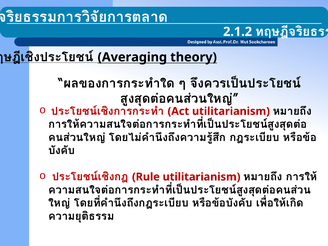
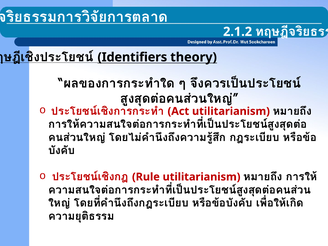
Averaging: Averaging -> Identifiers (132, 57)
